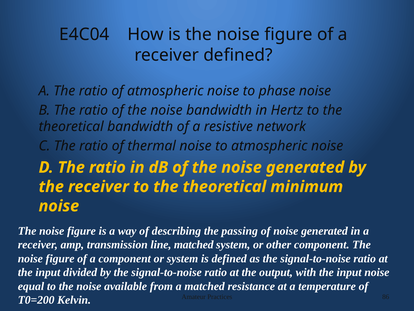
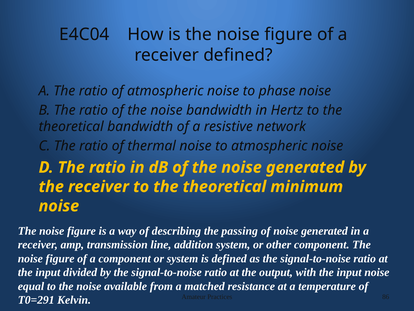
line matched: matched -> addition (194, 244)
T0=200: T0=200 -> T0=291 (36, 300)
